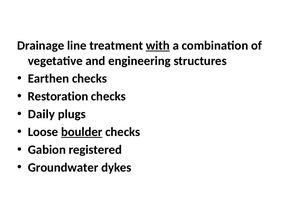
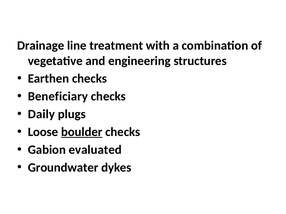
with underline: present -> none (158, 46)
Restoration: Restoration -> Beneficiary (58, 97)
registered: registered -> evaluated (95, 150)
